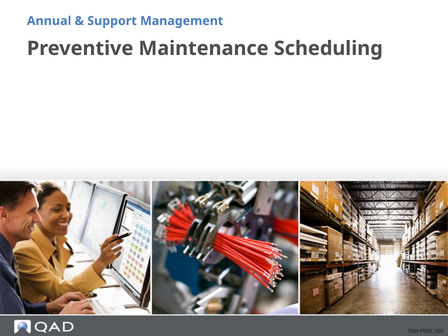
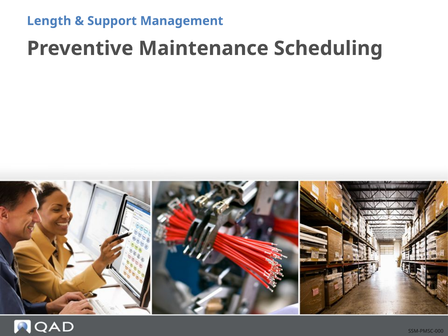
Annual: Annual -> Length (49, 21)
